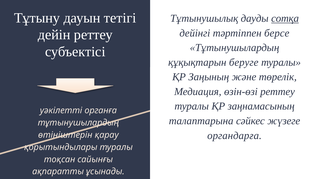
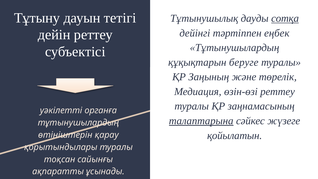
берсе: берсе -> еңбек (277, 33)
талаптарына underline: none -> present (201, 121)
органдарға: органдарға -> қойылатын (235, 135)
